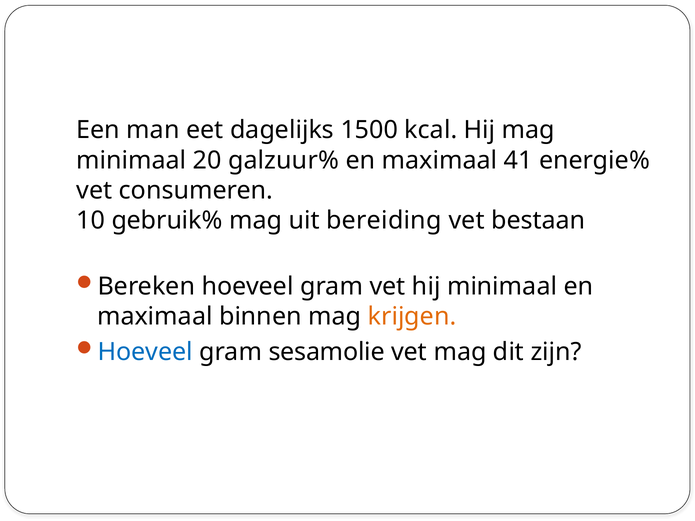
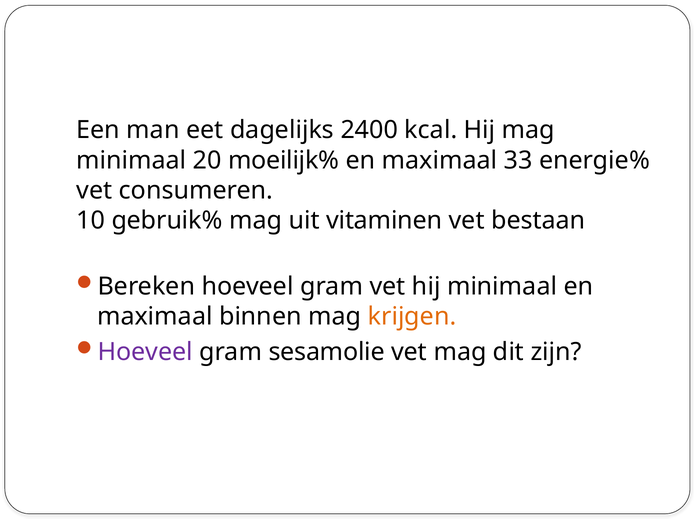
1500: 1500 -> 2400 (369, 130)
galzuur%: galzuur% -> moeilijk% (284, 160)
41: 41 -> 33 (518, 160)
bereiding: bereiding -> vitaminen (384, 221)
Hoeveel colour: blue -> purple (145, 352)
